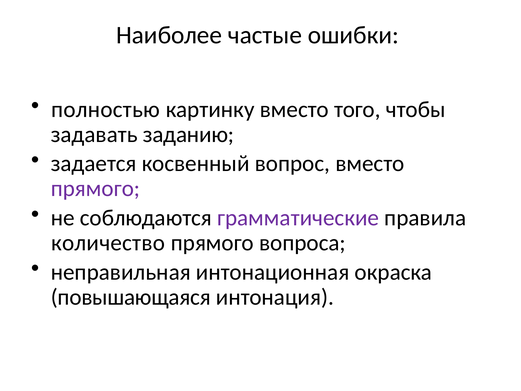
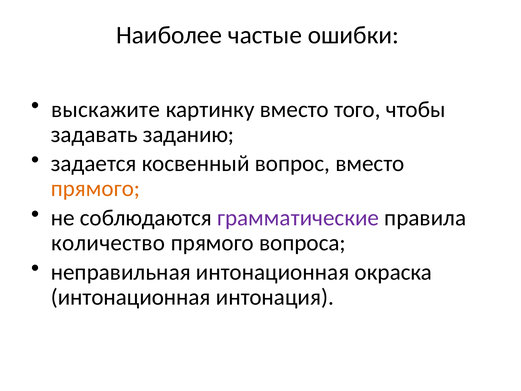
полностью: полностью -> выскажите (106, 109)
прямого colour: purple -> orange (95, 189)
повышающаяся: повышающаяся -> интонационная (131, 297)
